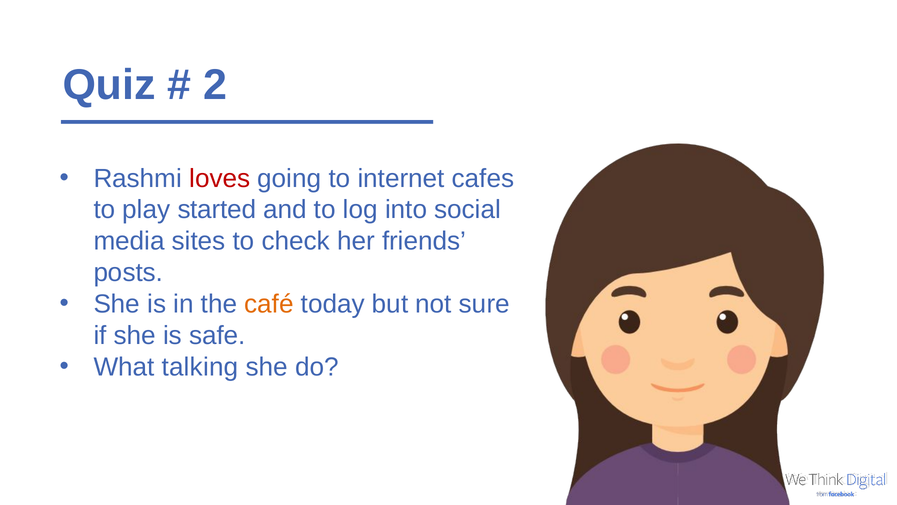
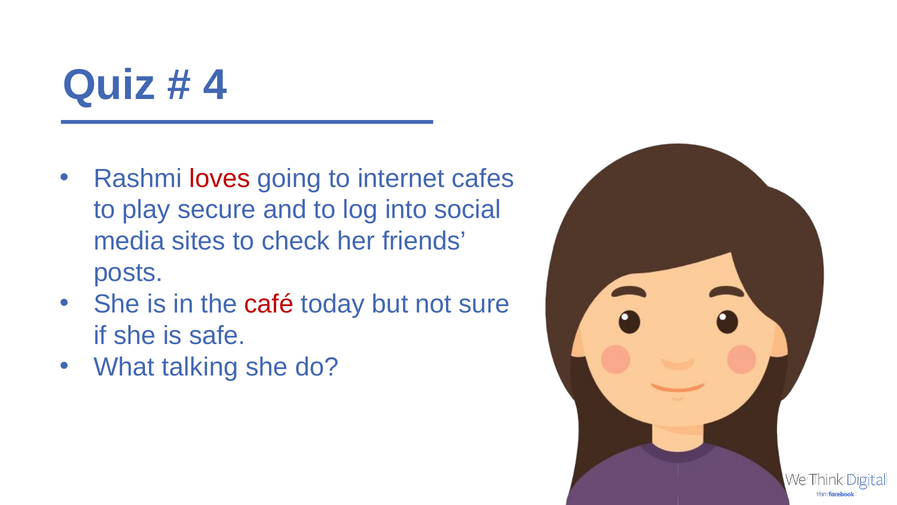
2: 2 -> 4 (215, 85)
started: started -> secure (217, 210)
café colour: orange -> red (269, 304)
